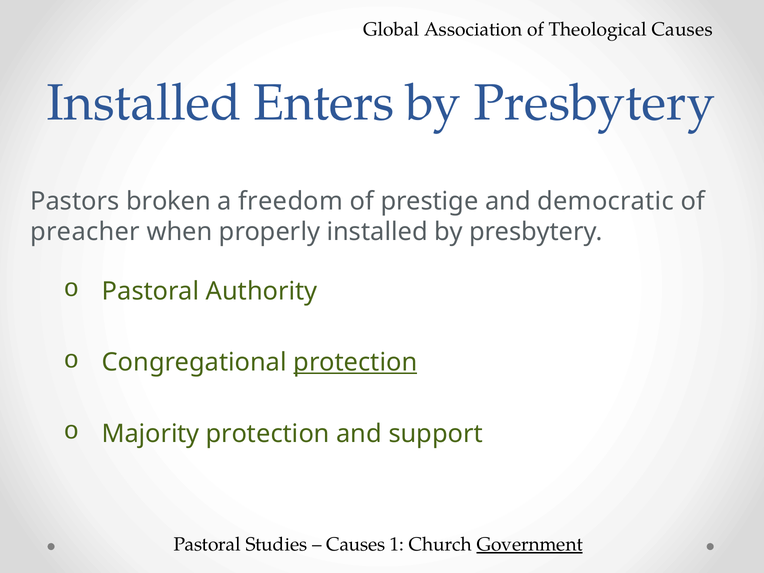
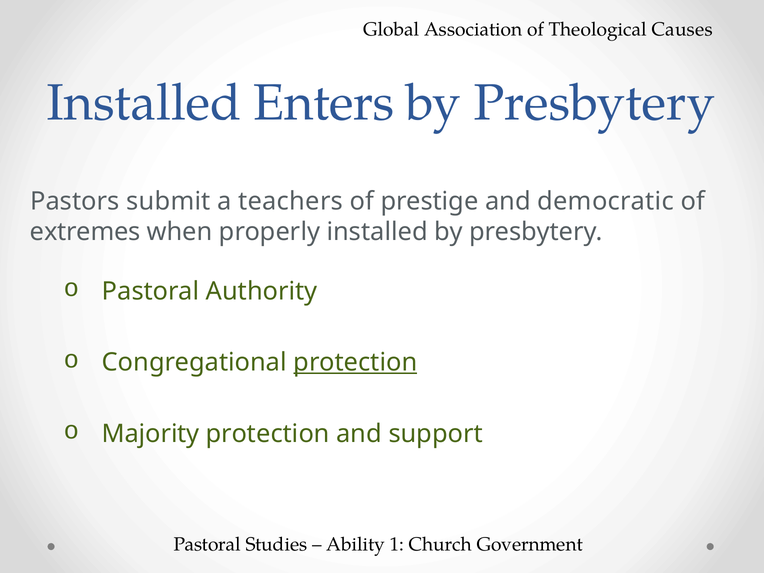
broken: broken -> submit (168, 201)
freedom: freedom -> teachers (291, 201)
preacher: preacher -> extremes (85, 232)
Causes: Causes -> Ability (356, 545)
Government underline: present -> none (530, 545)
